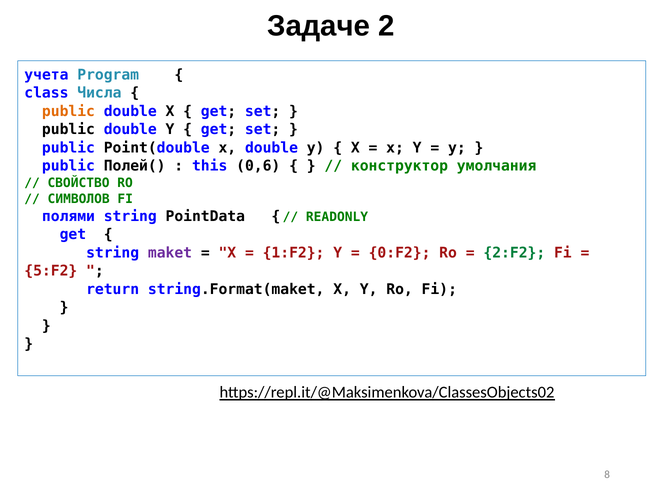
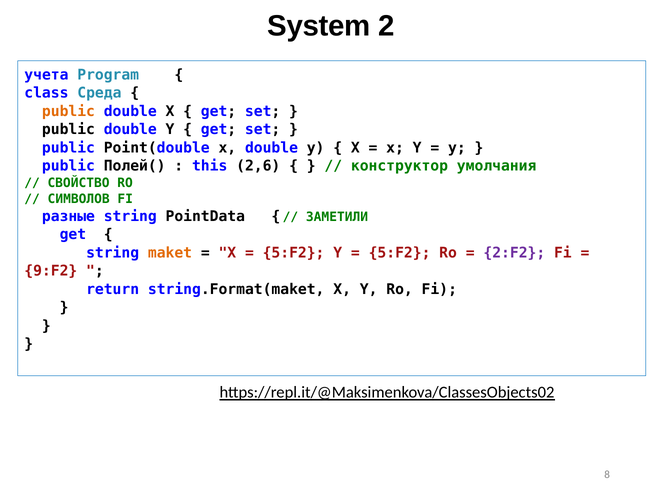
Задаче: Задаче -> System (319, 26)
Числа: Числа -> Среда (99, 93)
0,6: 0,6 -> 2,6 (258, 166)
полями: полями -> разные (68, 216)
READONLY: READONLY -> ЗАМЕТИЛИ (337, 217)
maket colour: purple -> orange (170, 253)
1:F2: 1:F2 -> 5:F2 (294, 253)
0:F2: 0:F2 -> 5:F2 (400, 253)
2:F2 colour: green -> purple (514, 253)
5:F2: 5:F2 -> 9:F2 (51, 271)
